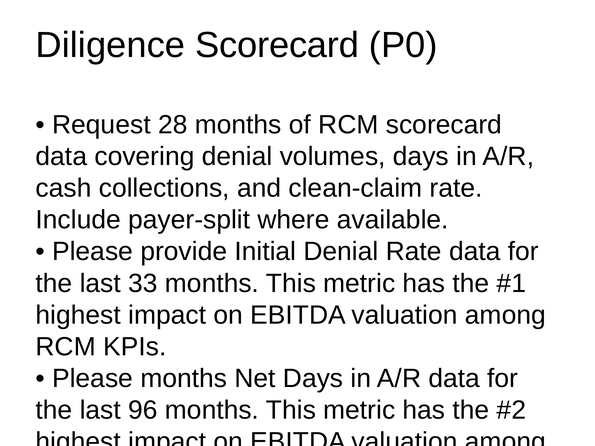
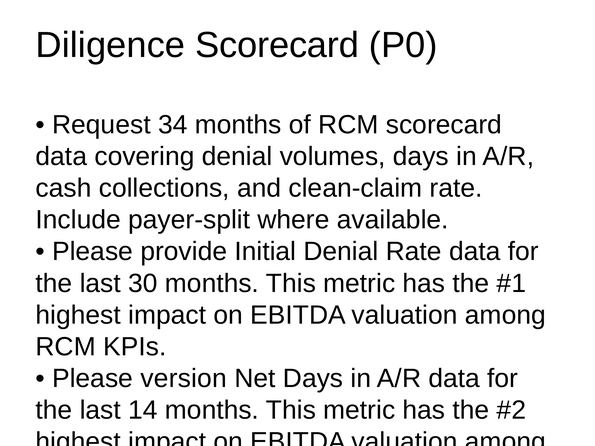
28: 28 -> 34 (173, 125)
33: 33 -> 30 (143, 283)
Please months: months -> version (184, 379)
96: 96 -> 14 (143, 410)
